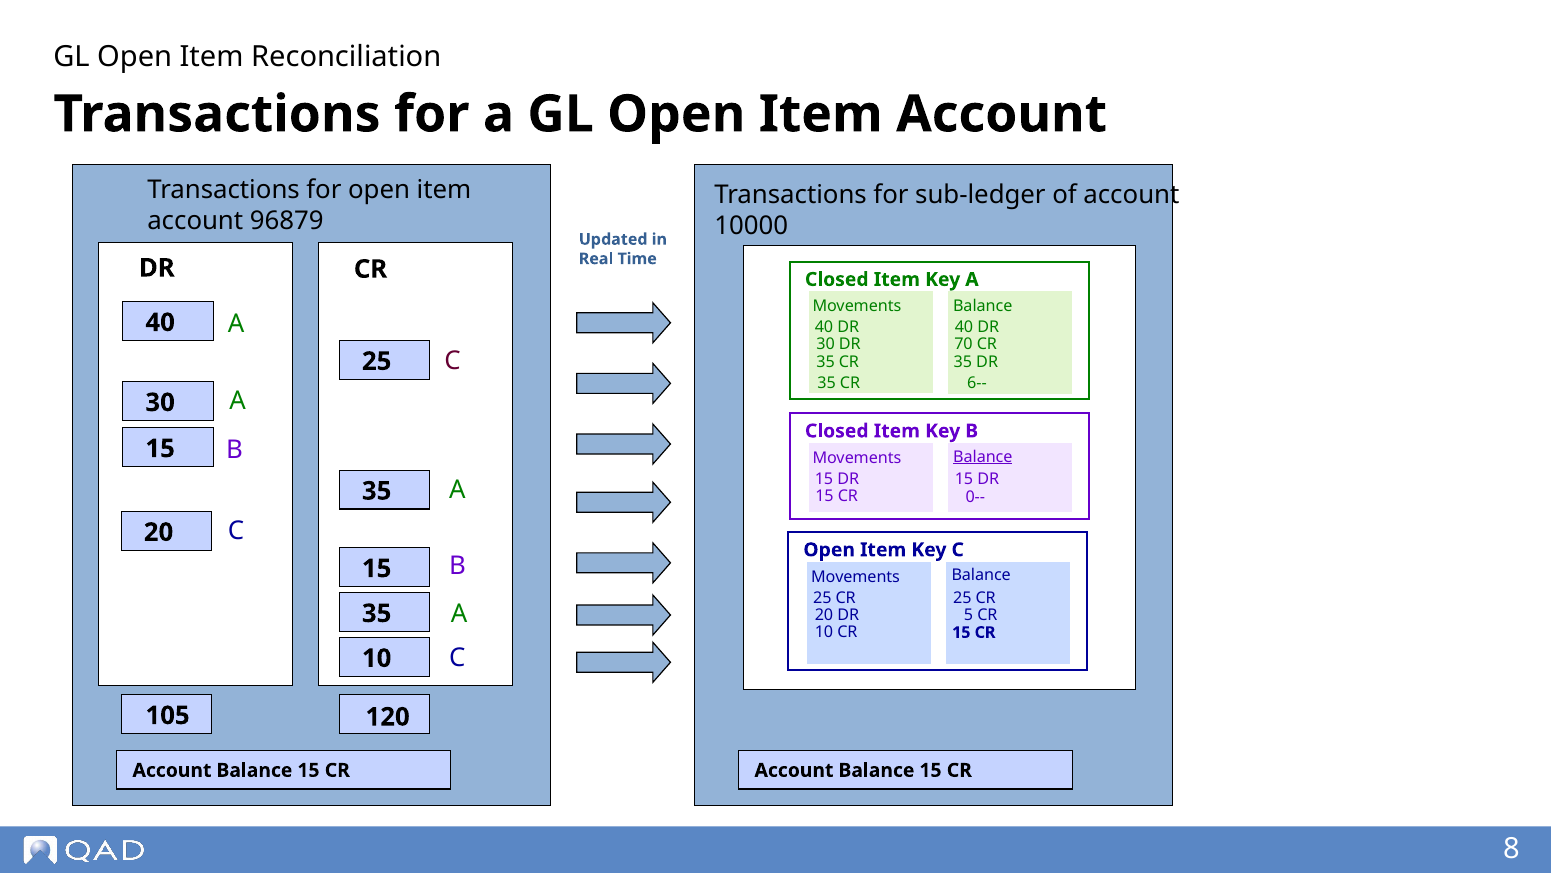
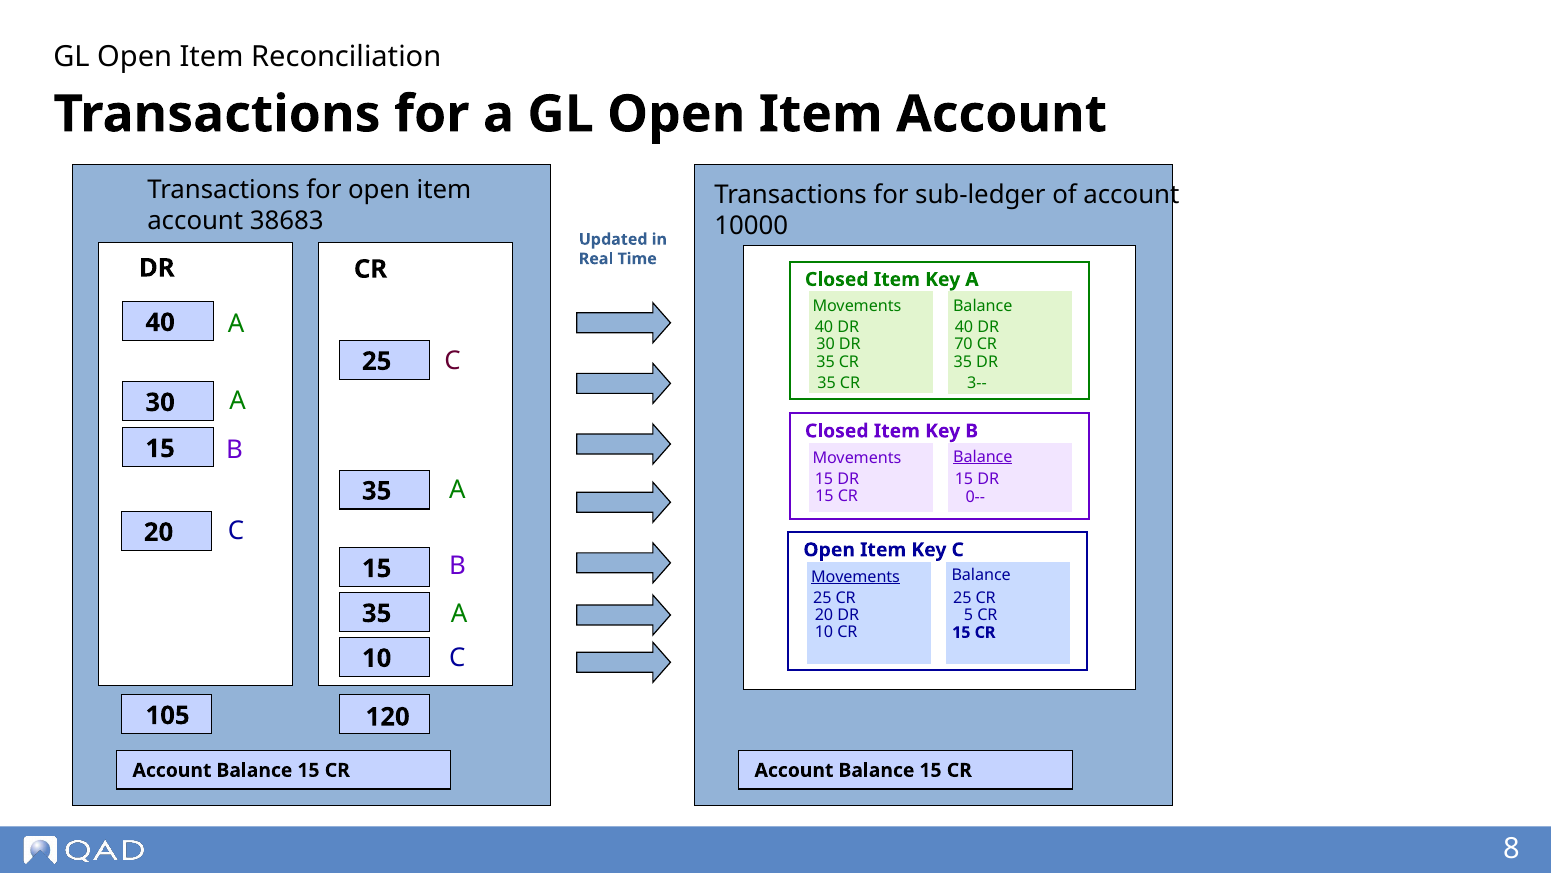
96879: 96879 -> 38683 (287, 221)
6--: 6-- -> 3-- (977, 382)
Movements underline: none -> present (855, 576)
